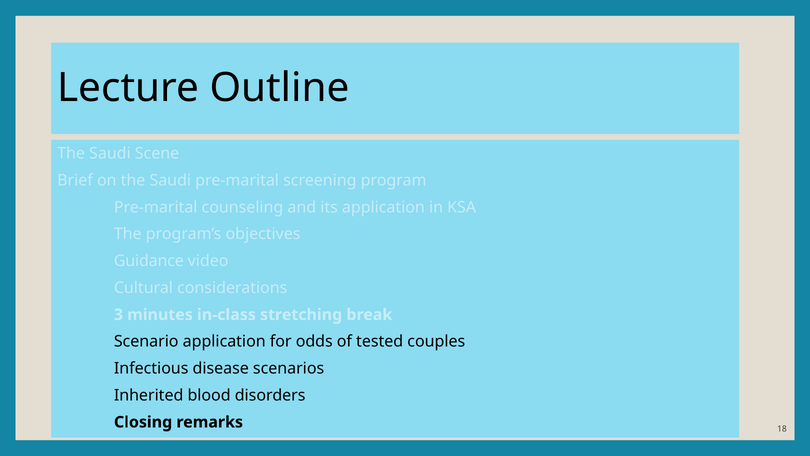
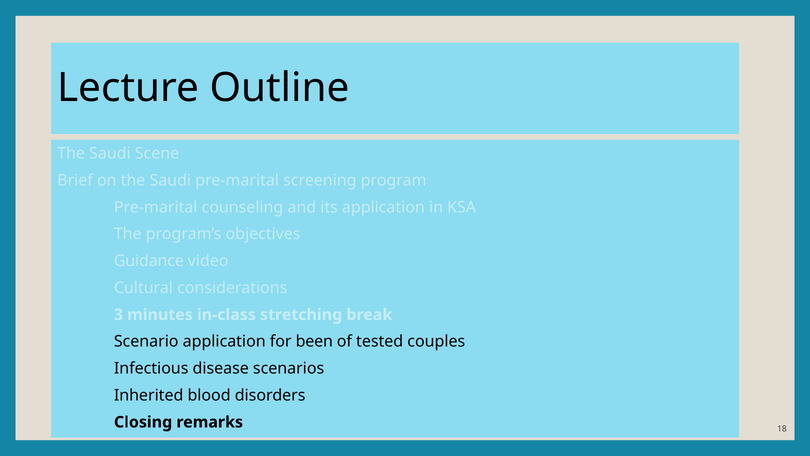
odds: odds -> been (314, 341)
